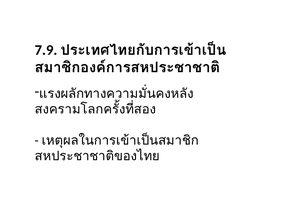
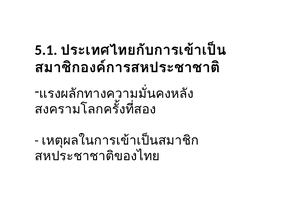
7.9: 7.9 -> 5.1 (46, 50)
